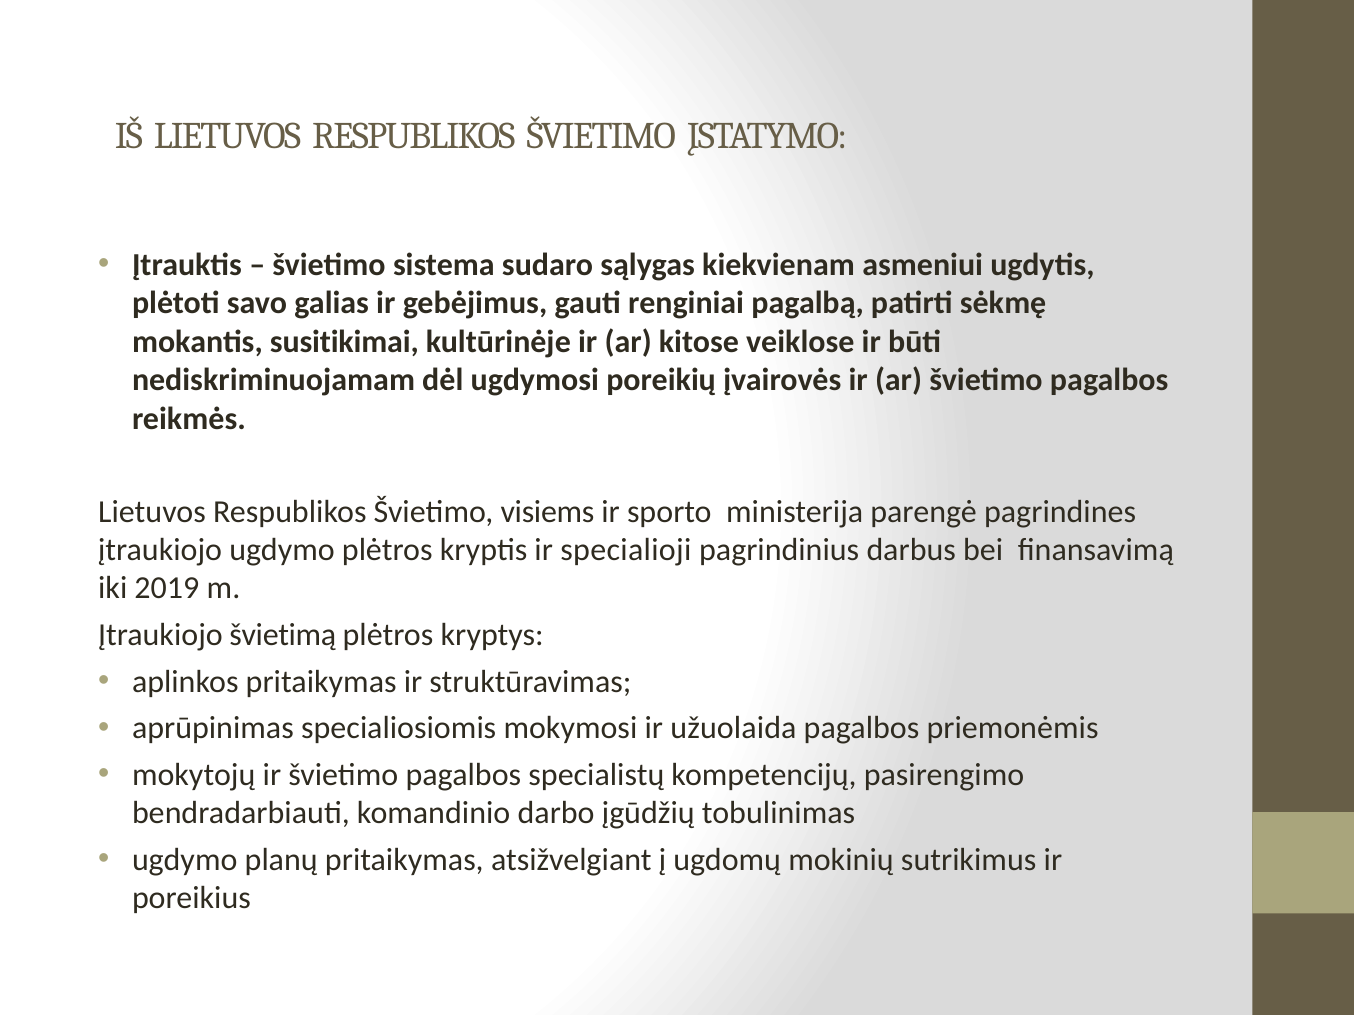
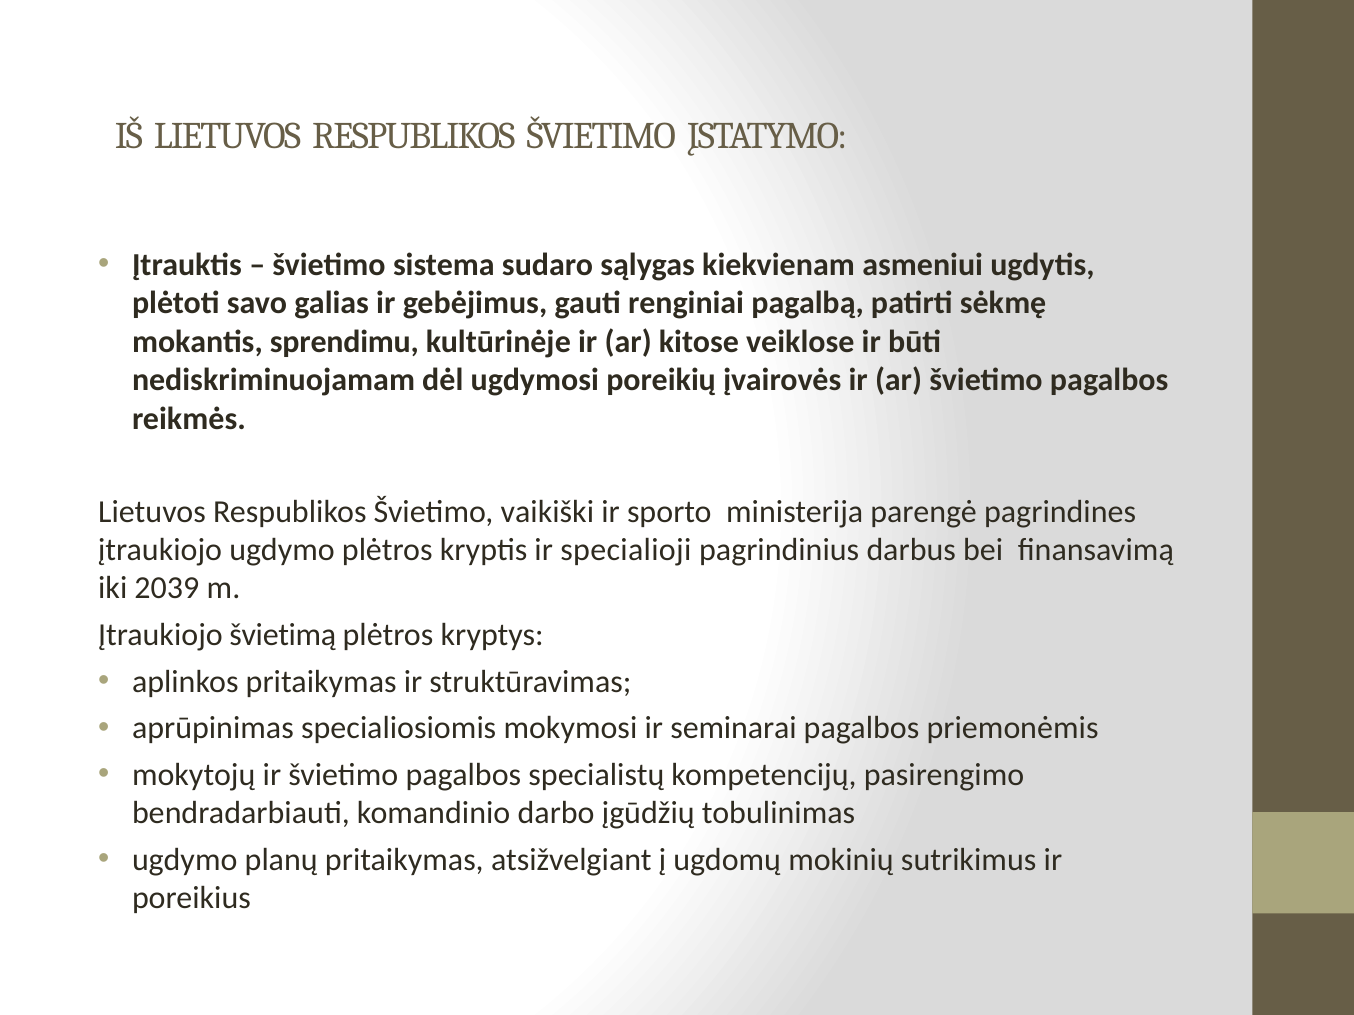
susitikimai: susitikimai -> sprendimu (344, 342)
visiems: visiems -> vaikiški (547, 512)
2019: 2019 -> 2039 (167, 589)
užuolaida: užuolaida -> seminarai (734, 729)
